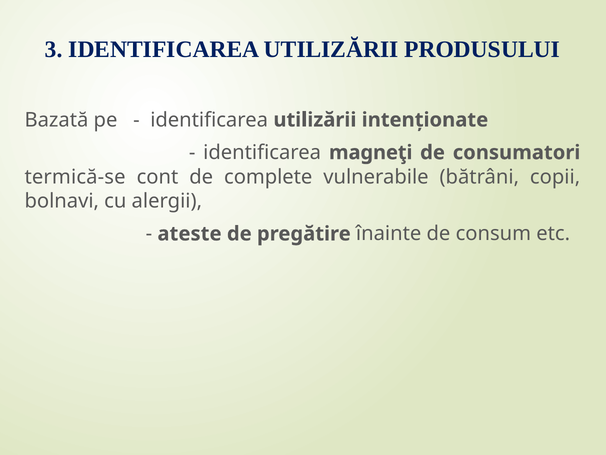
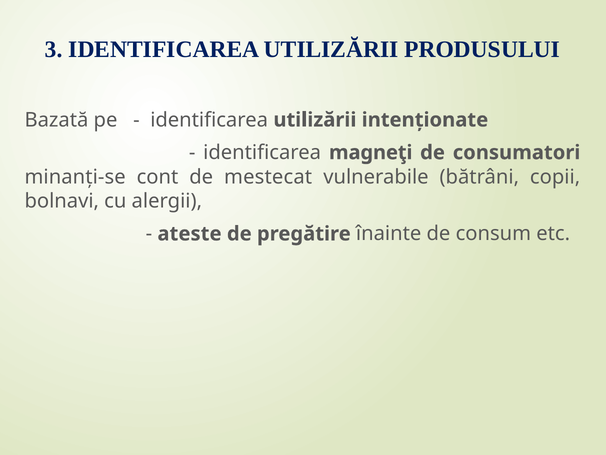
termică-se: termică-se -> minanți-se (75, 177)
complete: complete -> mestecat (268, 177)
